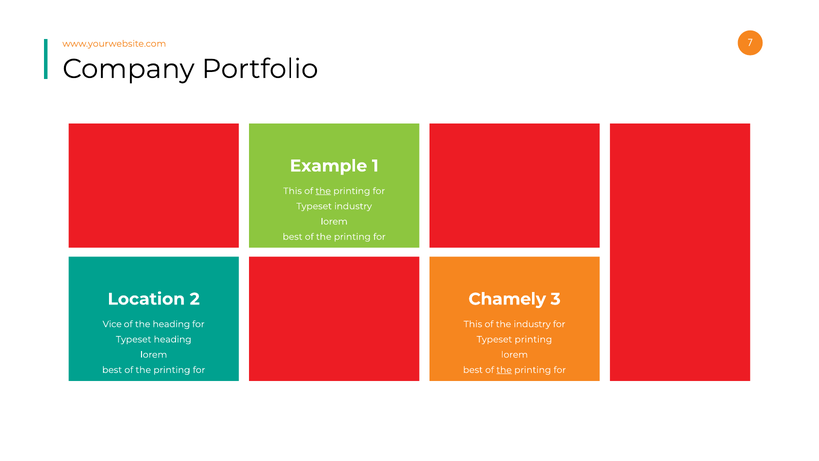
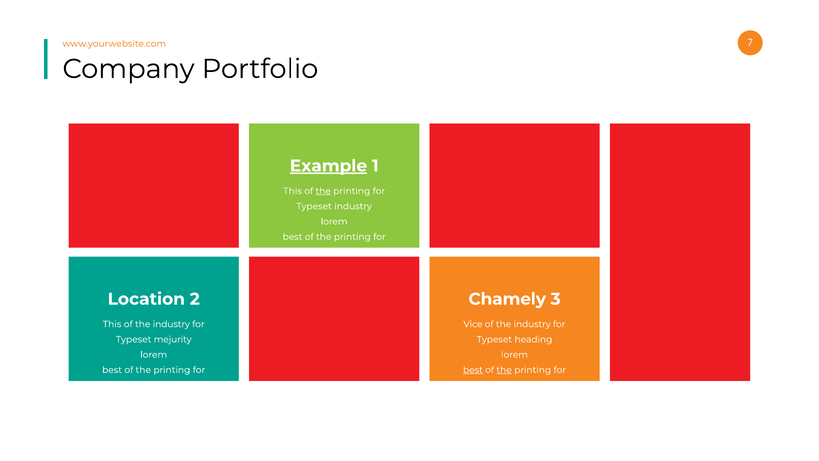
Example underline: none -> present (329, 166)
Vice: Vice -> This (112, 324)
heading: heading -> industry (171, 324)
This: This -> Vice (473, 324)
Typeset heading: heading -> mejurity (173, 339)
Typeset printing: printing -> heading (533, 339)
best underline: none -> present (473, 370)
